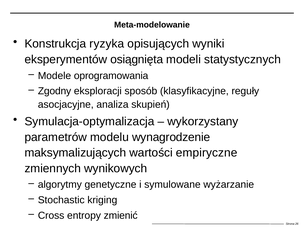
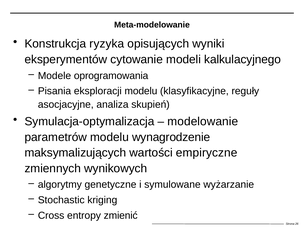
osiągnięta: osiągnięta -> cytowanie (137, 59)
statystycznych: statystycznych -> kalkulacyjnego (243, 59)
Zgodny: Zgodny -> Pisania (54, 91)
eksploracji sposób: sposób -> modelu (141, 91)
wykorzystany: wykorzystany -> modelowanie (203, 122)
